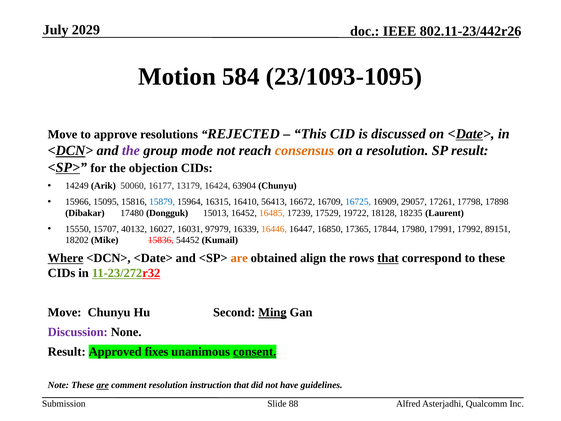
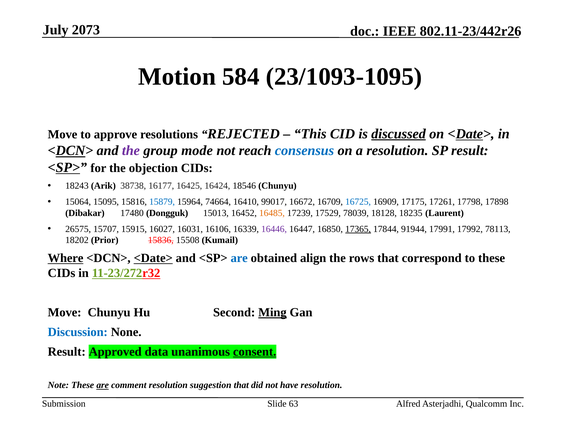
2029: 2029 -> 2073 (86, 30)
discussed underline: none -> present (399, 134)
consensus colour: orange -> blue (304, 151)
14249: 14249 -> 18243 (77, 186)
50060: 50060 -> 38738 (133, 186)
13179: 13179 -> 16425 (189, 186)
63904: 63904 -> 18546 (244, 186)
15966: 15966 -> 15064 (78, 202)
16315: 16315 -> 74664 (218, 202)
56413: 56413 -> 99017 (274, 202)
29057: 29057 -> 17175 (414, 202)
19722: 19722 -> 78039 (356, 213)
15550: 15550 -> 26575 (78, 229)
40132: 40132 -> 15915 (134, 229)
97979: 97979 -> 16106 (218, 229)
16446 colour: orange -> purple (274, 229)
17365 underline: none -> present (358, 229)
17980: 17980 -> 91944 (414, 229)
89151: 89151 -> 78113 (498, 229)
Mike: Mike -> Prior (105, 240)
54452: 54452 -> 15508 (188, 240)
<Date> underline: none -> present (153, 258)
are colour: orange -> blue (239, 258)
that underline: present -> none (388, 258)
Discussion colour: purple -> blue (78, 332)
fixes: fixes -> data (156, 352)
instruction: instruction -> suggestion (211, 385)
have guidelines: guidelines -> resolution (321, 385)
88: 88 -> 63 (294, 404)
